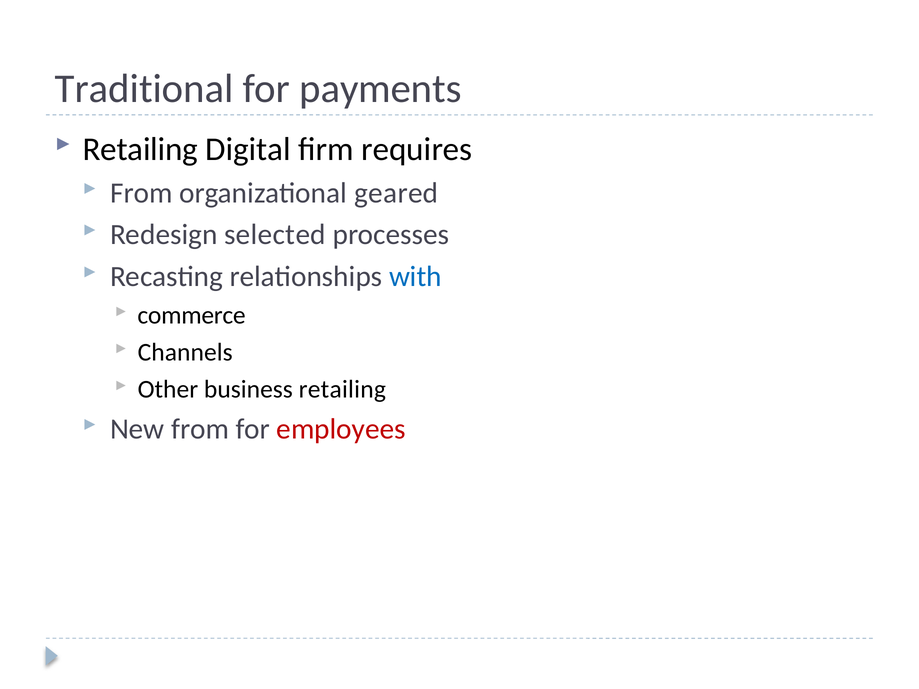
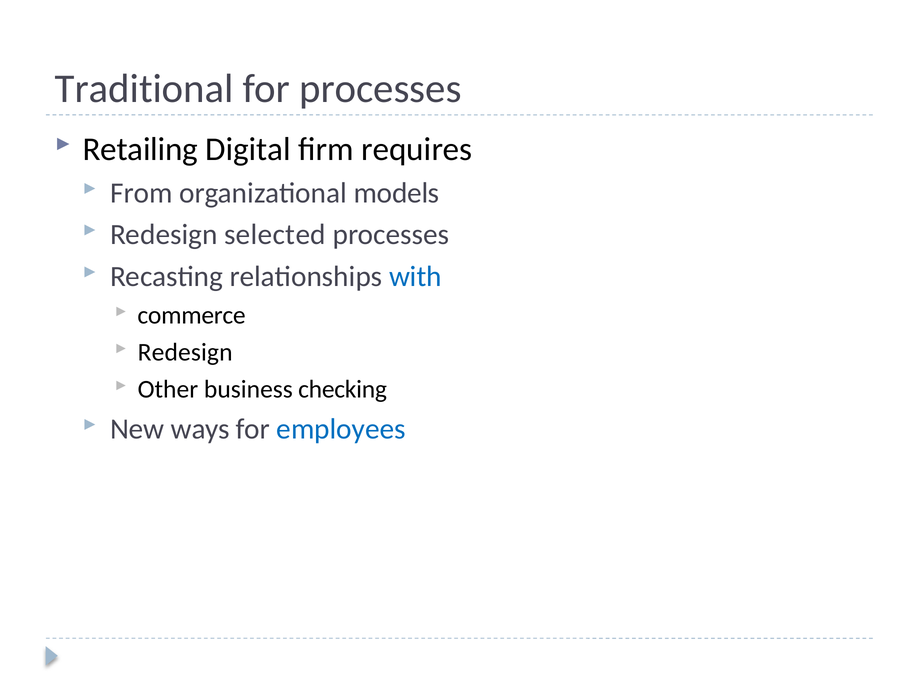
for payments: payments -> processes (380, 89)
geared: geared -> models (397, 193)
Channels: Channels -> Redesign (185, 353)
business retailing: retailing -> checking (343, 390)
New from: from -> ways (200, 429)
employees colour: red -> blue (341, 429)
